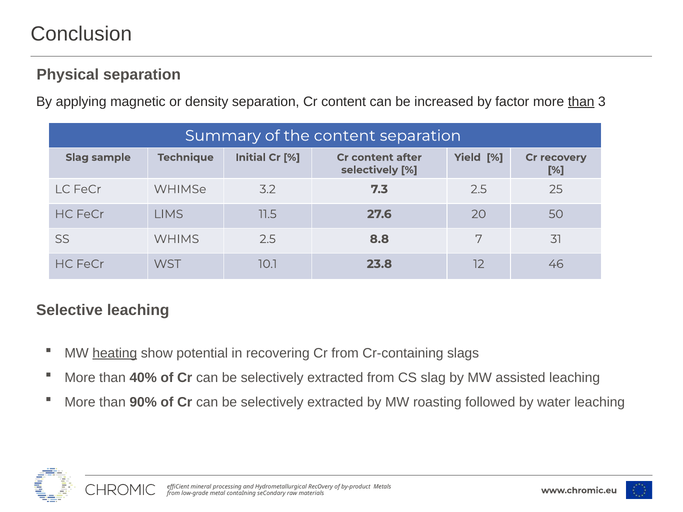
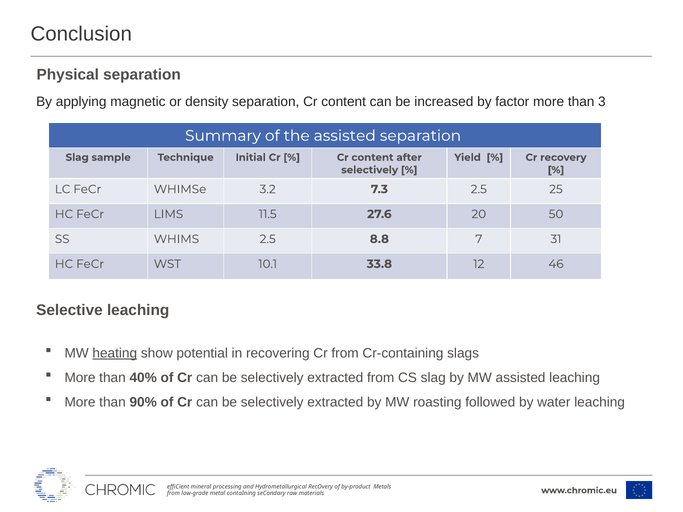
than underline: present -> none (581, 102)
the content: content -> assisted (345, 136)
23.8: 23.8 -> 33.8 (379, 264)
